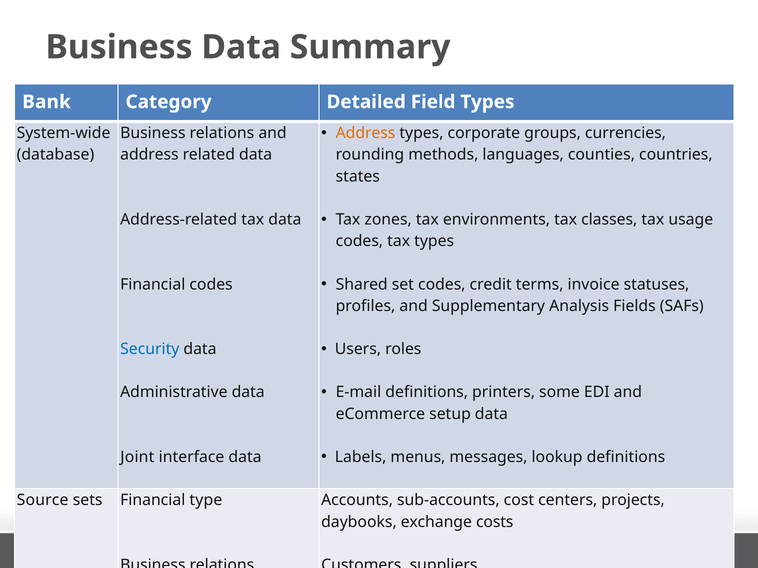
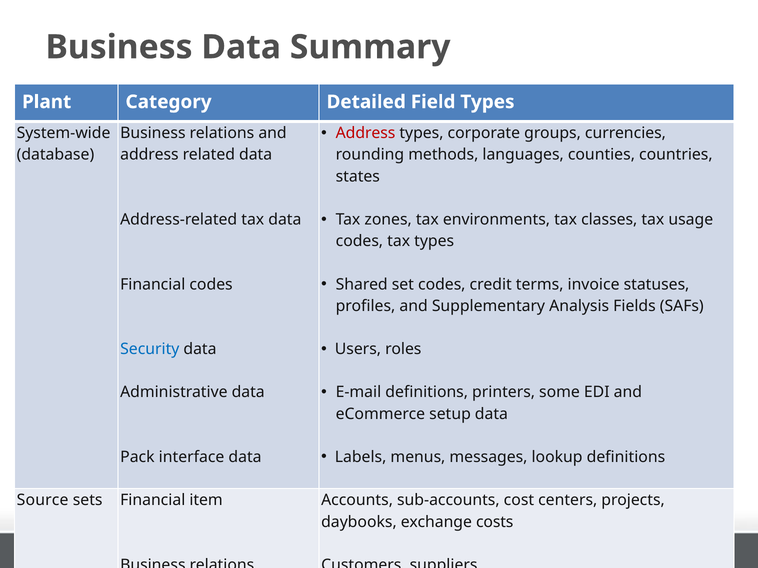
Bank: Bank -> Plant (47, 102)
Address colour: orange -> red (366, 133)
Joint: Joint -> Pack (137, 457)
type: type -> item (206, 501)
